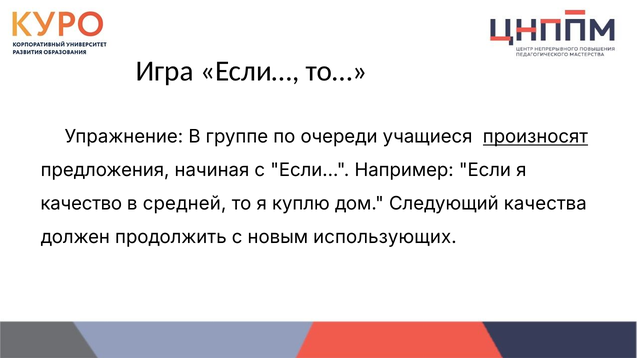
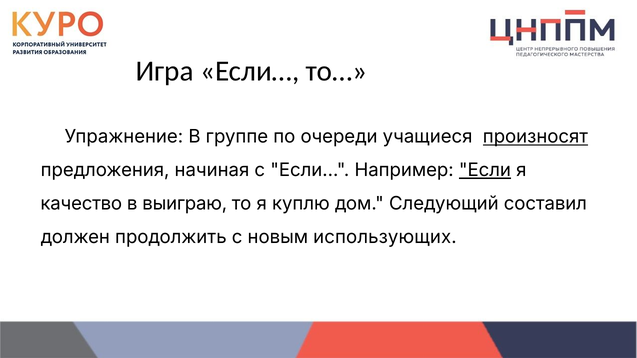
Если underline: none -> present (485, 170)
средней: средней -> выиграю (185, 204)
качества: качества -> составил (545, 204)
